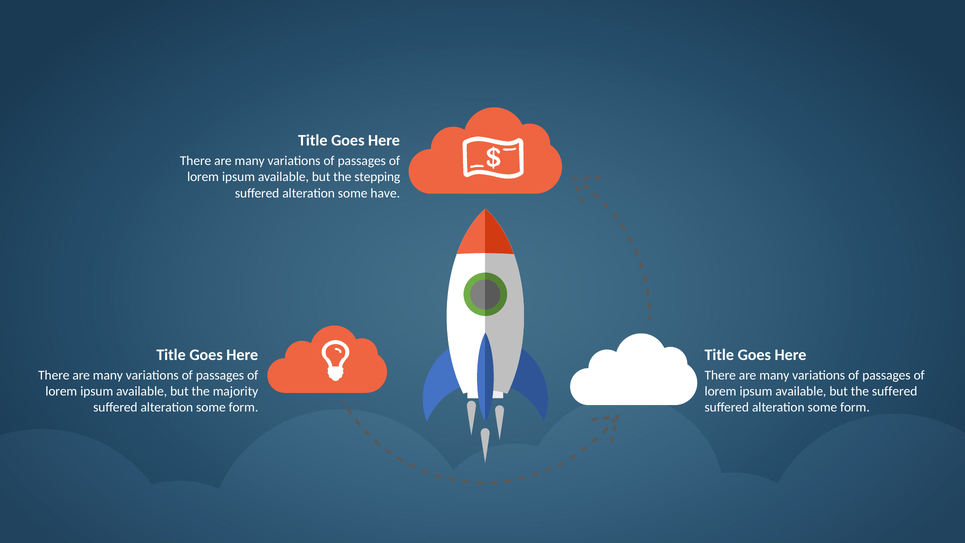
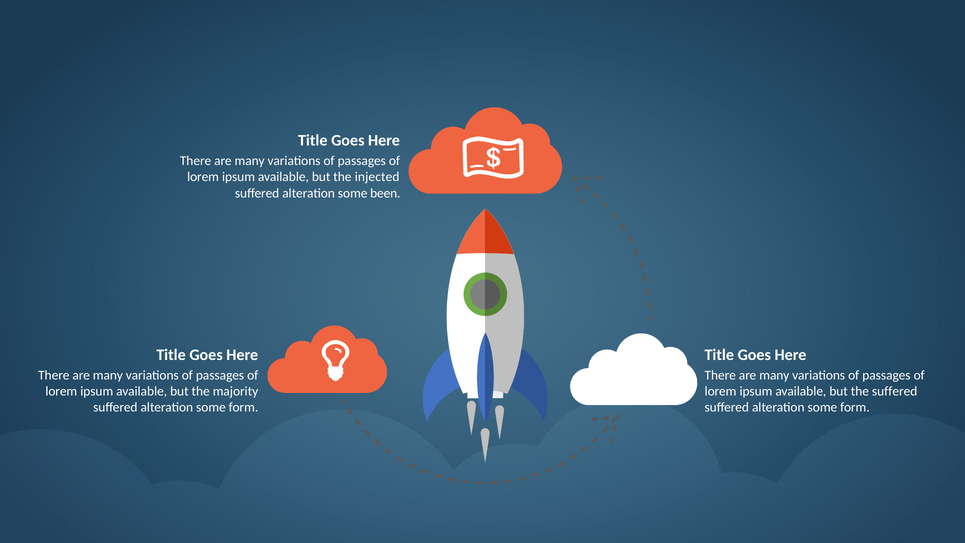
stepping: stepping -> injected (377, 177)
have: have -> been (385, 193)
